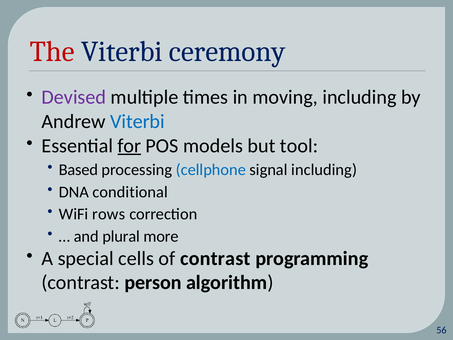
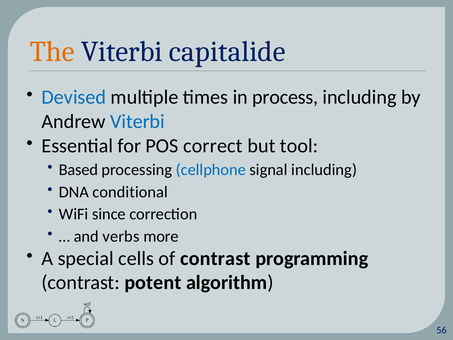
The colour: red -> orange (52, 52)
ceremony: ceremony -> capitalide (227, 52)
Devised colour: purple -> blue (74, 97)
moving: moving -> process (285, 97)
for underline: present -> none (129, 146)
models: models -> correct (213, 146)
rows: rows -> since (109, 214)
plural: plural -> verbs (121, 236)
person: person -> potent (153, 282)
